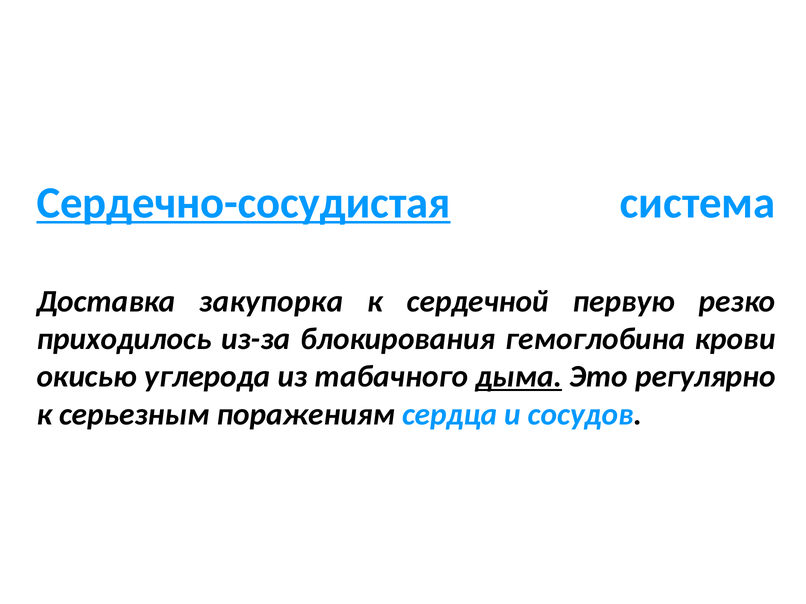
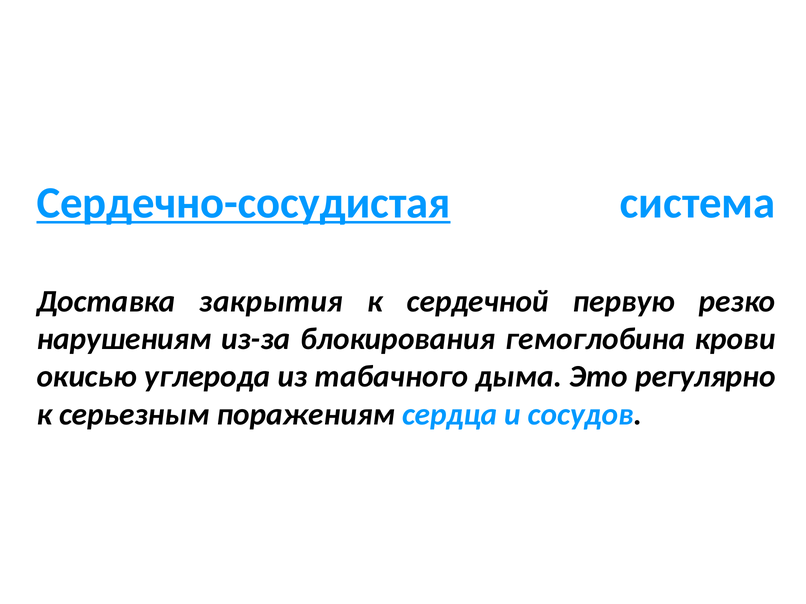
закупорка: закупорка -> закрытия (271, 302)
приходилось: приходилось -> нарушениям (124, 339)
дыма underline: present -> none (519, 377)
